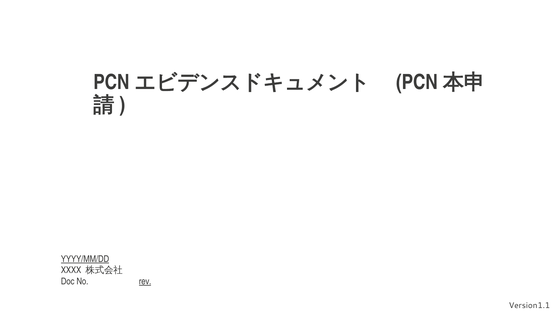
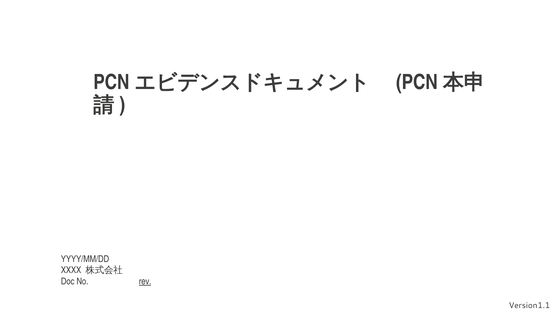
YYYY/MM/DD underline: present -> none (85, 259)
